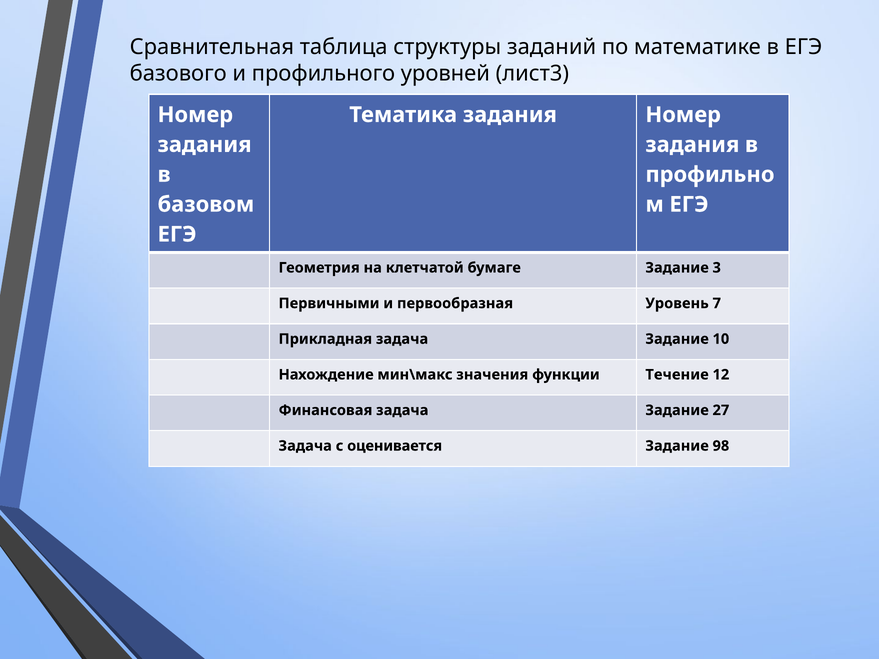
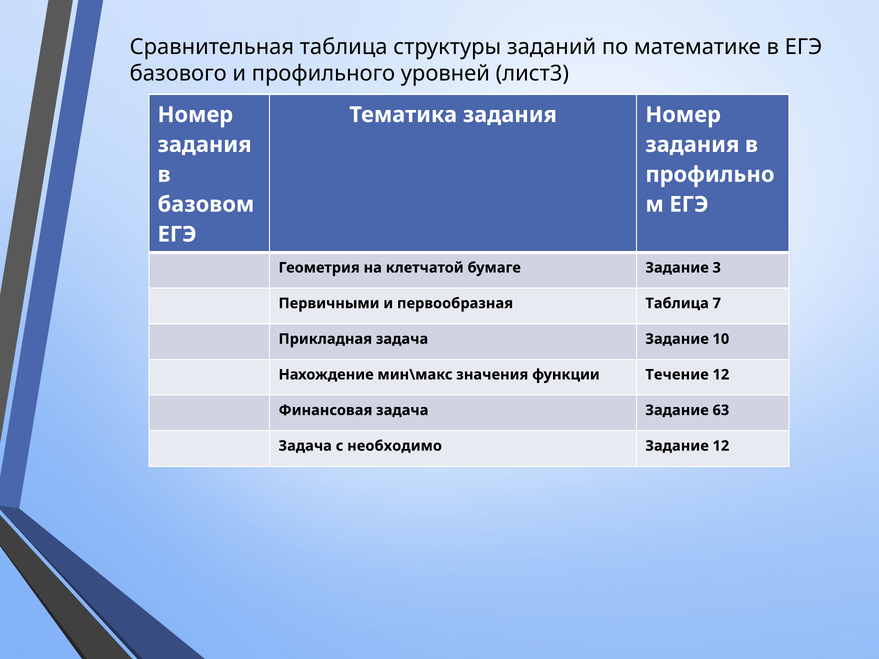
первообразная Уровень: Уровень -> Таблица (677, 303)
27: 27 -> 63 (721, 410)
оценивается: оценивается -> необходимо (395, 446)
Задание 98: 98 -> 12 (721, 446)
